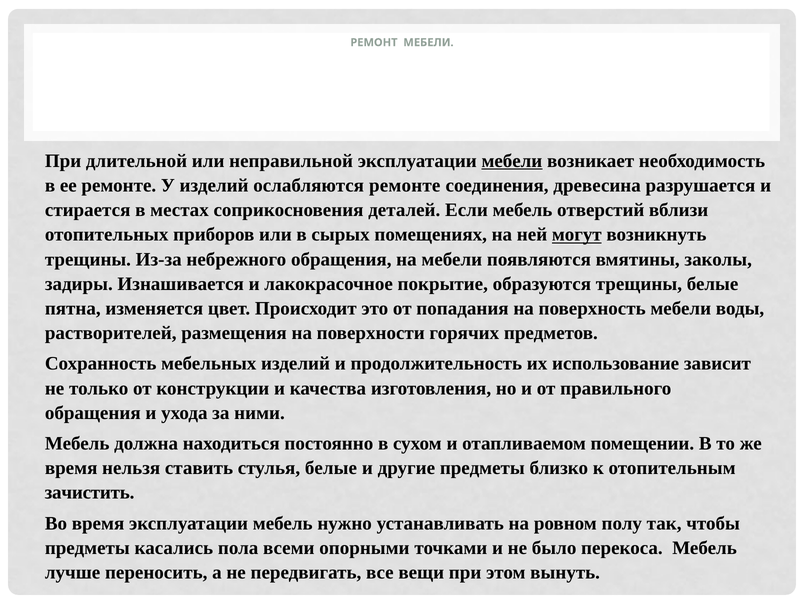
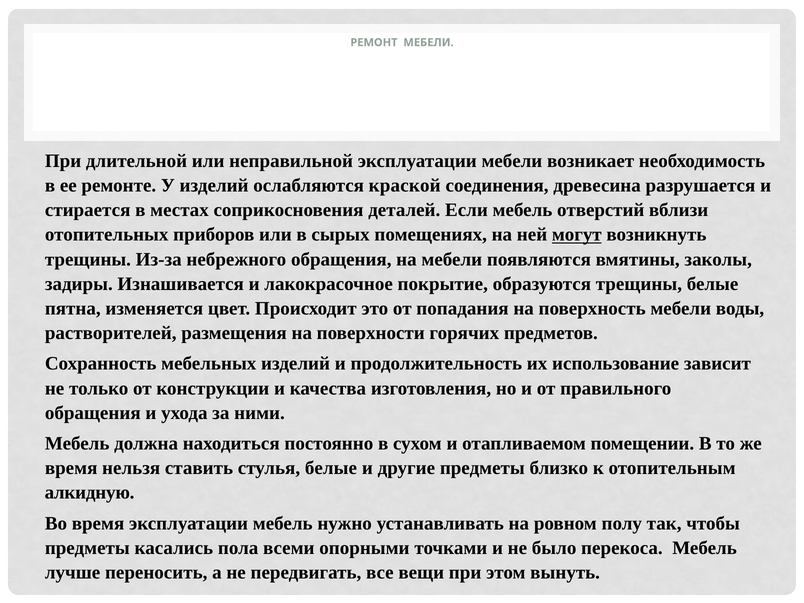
мебели underline: present -> none (512, 161)
ослабляются ремонте: ремонте -> краской (405, 185)
зачистить: зачистить -> алкидную (90, 493)
